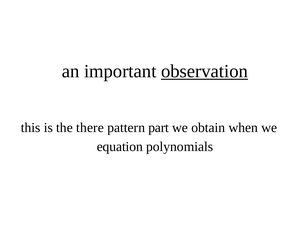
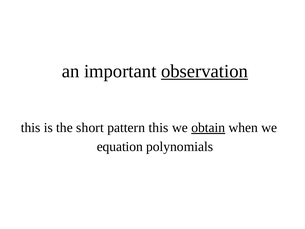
there: there -> short (90, 128)
pattern part: part -> this (158, 128)
obtain underline: none -> present (208, 128)
